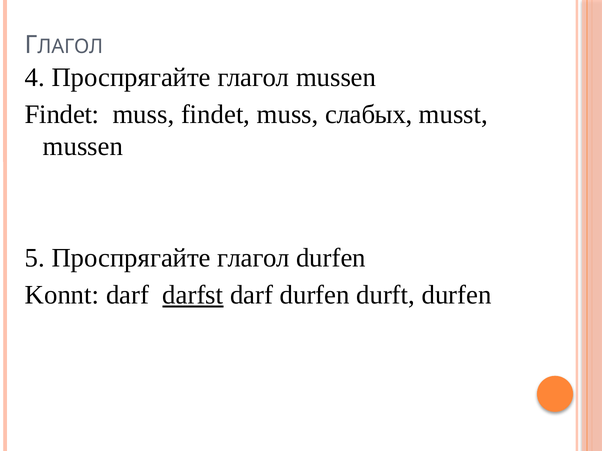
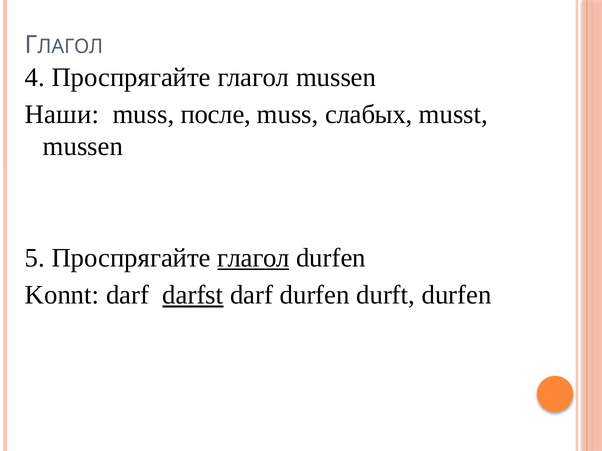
Findet: Findet -> Наши (62, 115)
muss findet: findet -> после (216, 115)
глагол underline: none -> present (253, 258)
